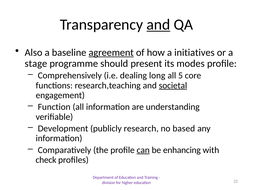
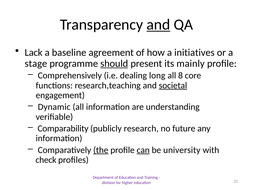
Also: Also -> Lack (34, 52)
agreement underline: present -> none (111, 52)
should underline: none -> present (114, 63)
modes: modes -> mainly (191, 63)
5: 5 -> 8 (181, 75)
Function: Function -> Dynamic (54, 107)
Development: Development -> Comparability (63, 128)
based: based -> future (184, 128)
the underline: none -> present (101, 150)
enhancing: enhancing -> university (182, 150)
